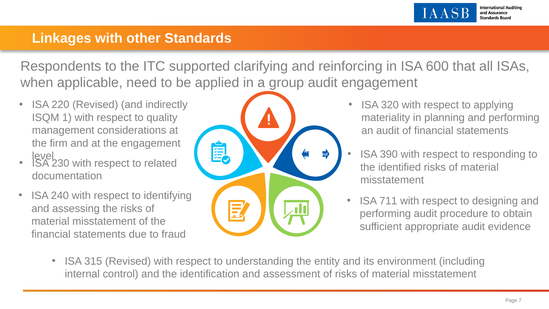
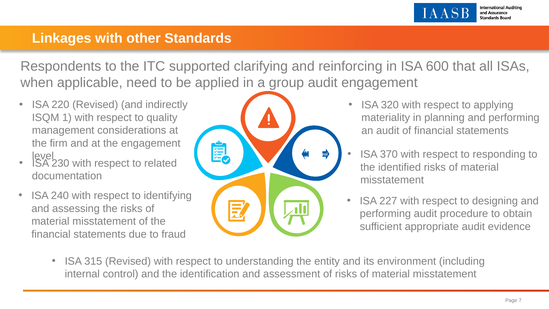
390: 390 -> 370 (389, 154)
711: 711 -> 227 (388, 201)
